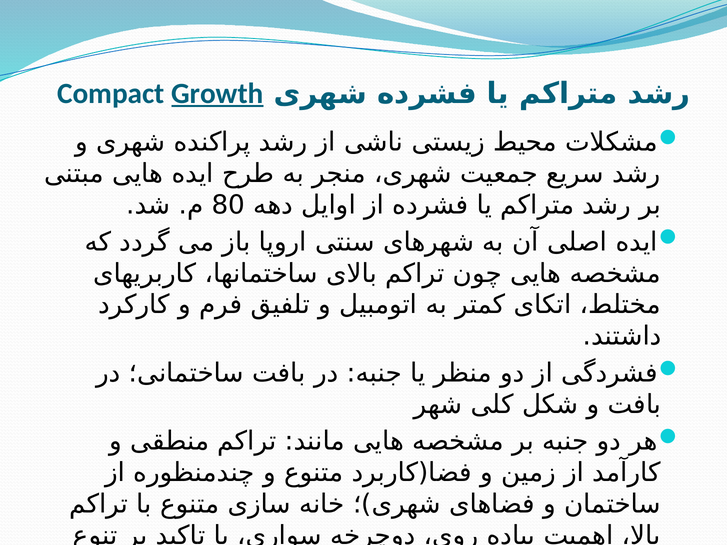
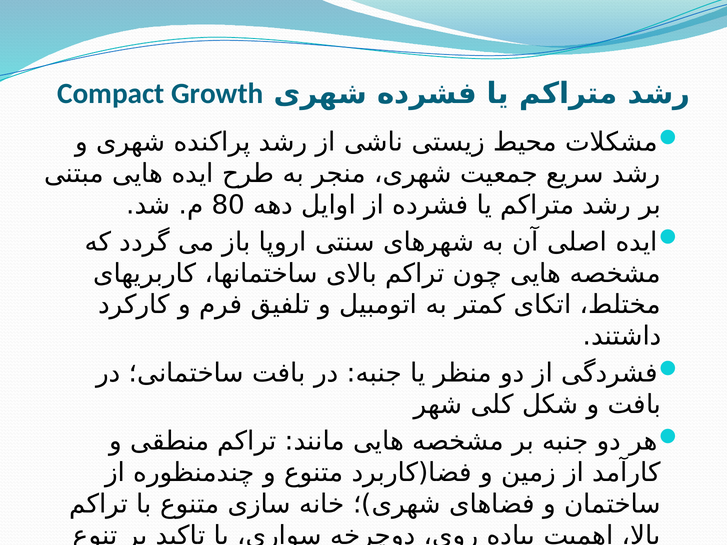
Growth underline: present -> none (217, 93)
